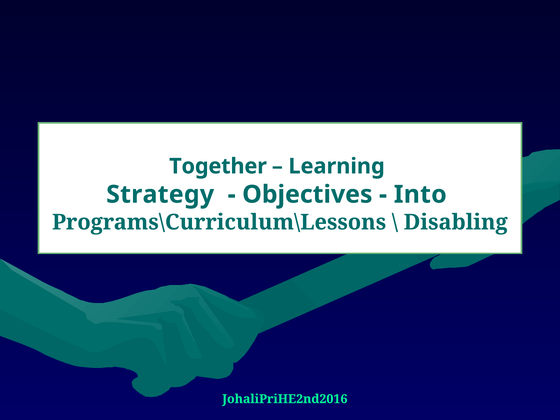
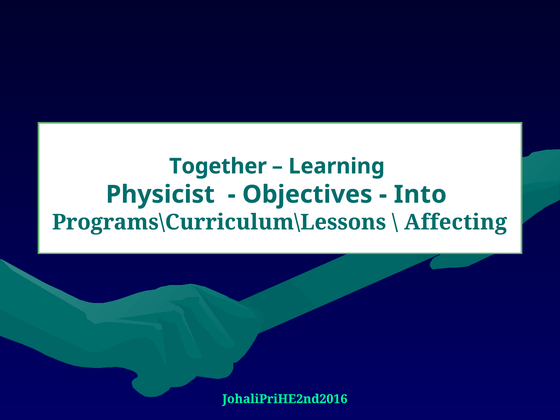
Strategy: Strategy -> Physicist (160, 194)
Disabling: Disabling -> Affecting (456, 222)
